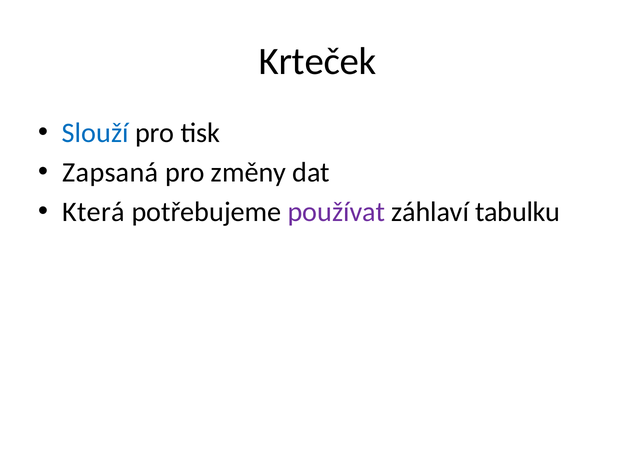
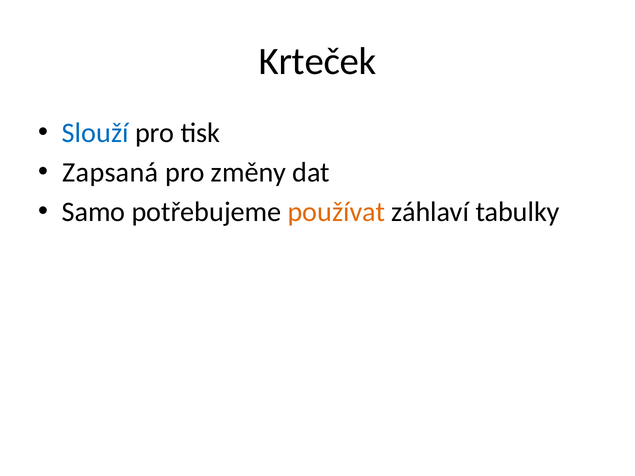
Která: Která -> Samo (94, 212)
používat colour: purple -> orange (336, 212)
tabulku: tabulku -> tabulky (518, 212)
